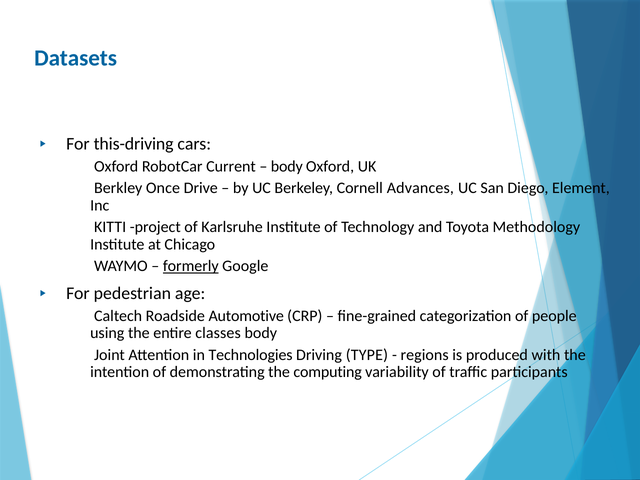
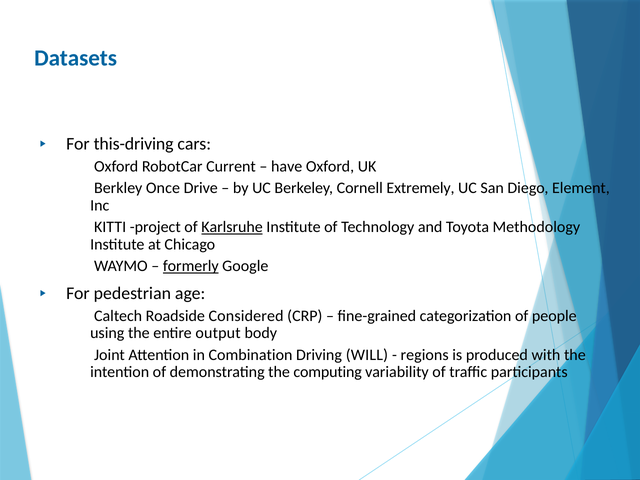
body: body -> have (287, 166)
Advances: Advances -> Extremely (421, 188)
Karlsruhe underline: none -> present (232, 227)
Automotive: Automotive -> Considered (246, 316)
classes: classes -> output (218, 333)
Technologies: Technologies -> Combination (251, 355)
TYPE: TYPE -> WILL (367, 355)
